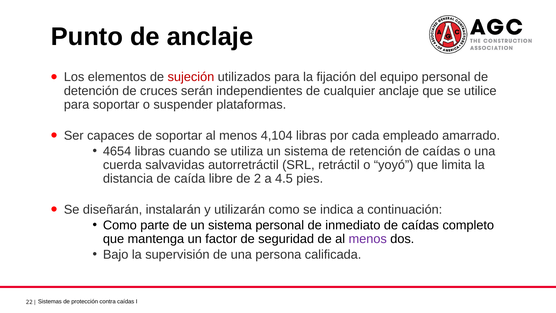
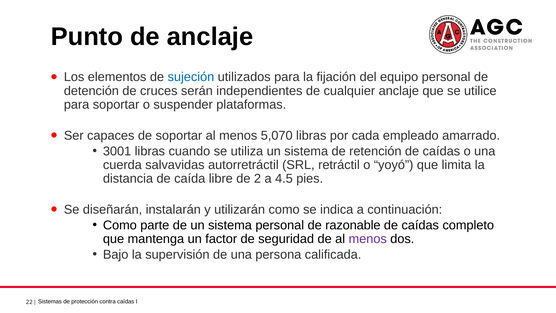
sujeción colour: red -> blue (191, 77)
4,104: 4,104 -> 5,070 (277, 136)
4654: 4654 -> 3001 (117, 151)
inmediato: inmediato -> razonable (353, 225)
